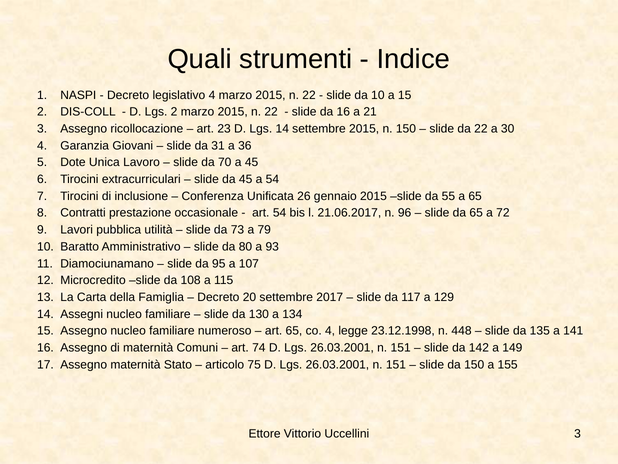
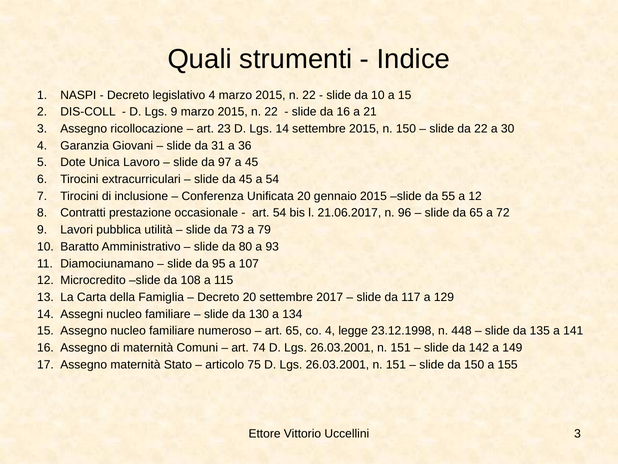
Lgs 2: 2 -> 9 (174, 112)
70: 70 -> 97 (225, 162)
Unificata 26: 26 -> 20 (304, 196)
a 65: 65 -> 12 (475, 196)
